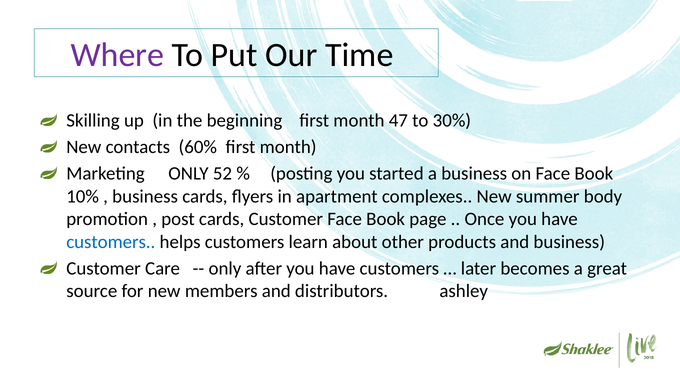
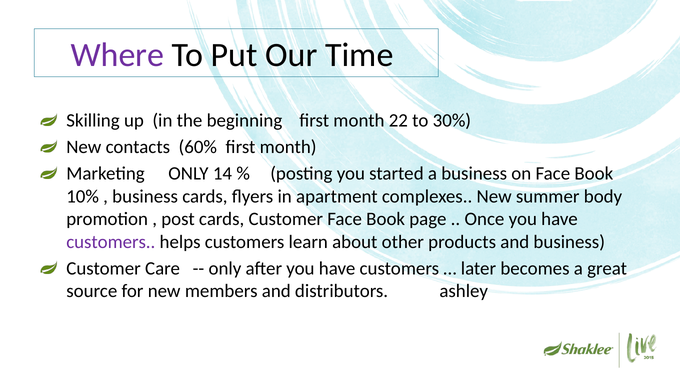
47: 47 -> 22 (398, 121)
52: 52 -> 14 (222, 173)
customers colour: blue -> purple (111, 242)
